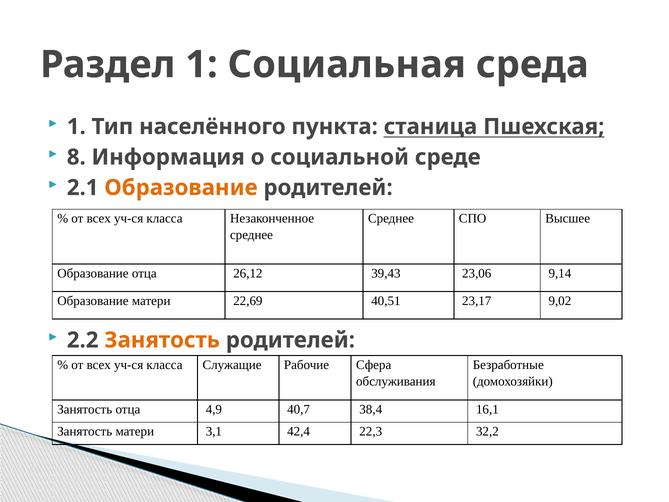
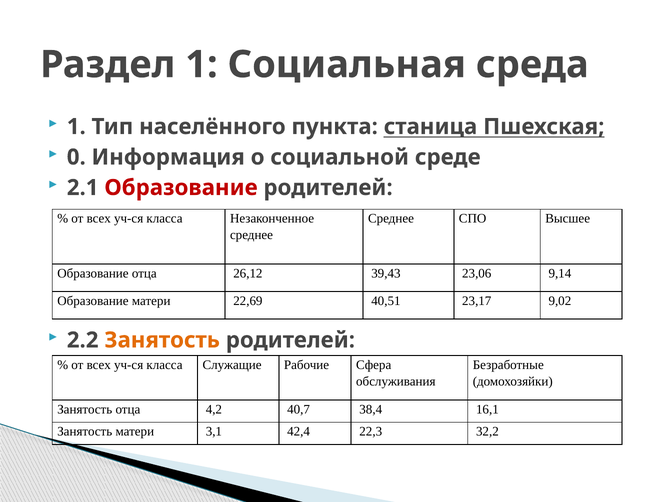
8: 8 -> 0 (76, 157)
Образование colour: orange -> red (181, 188)
4,9: 4,9 -> 4,2 (214, 409)
